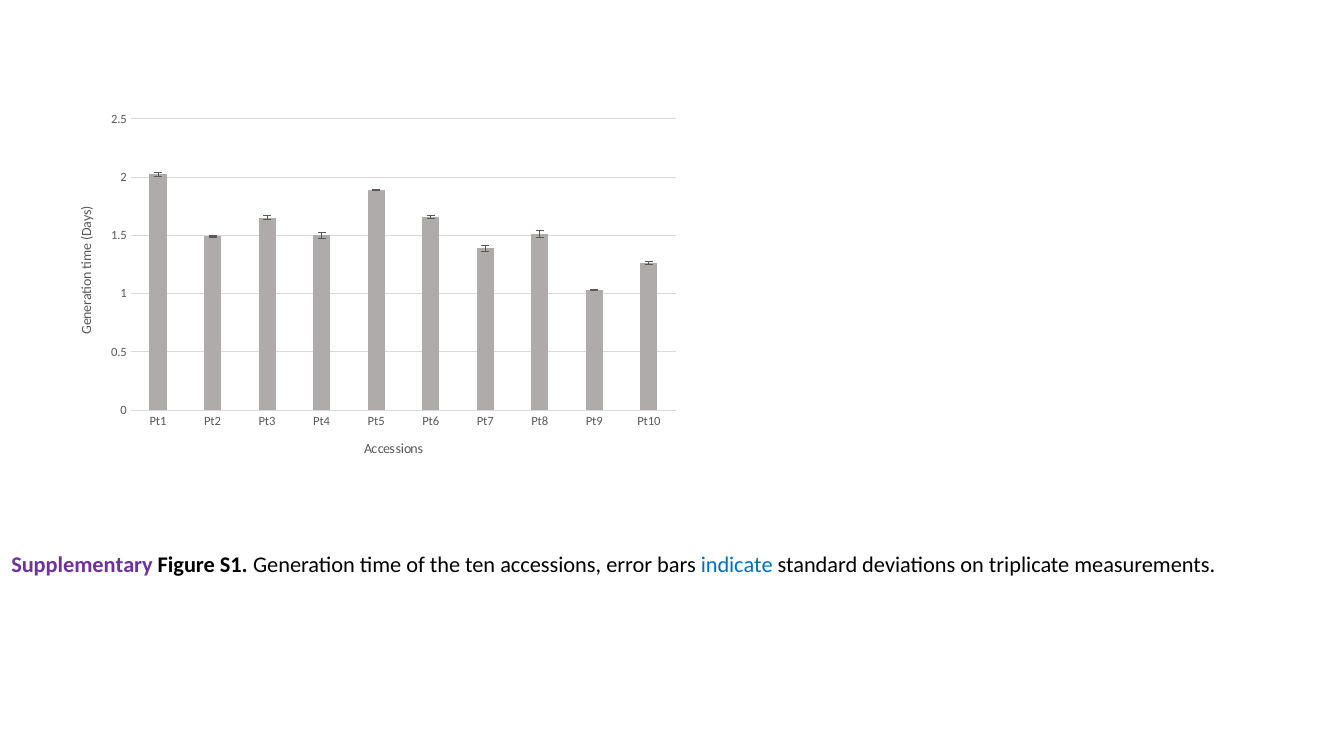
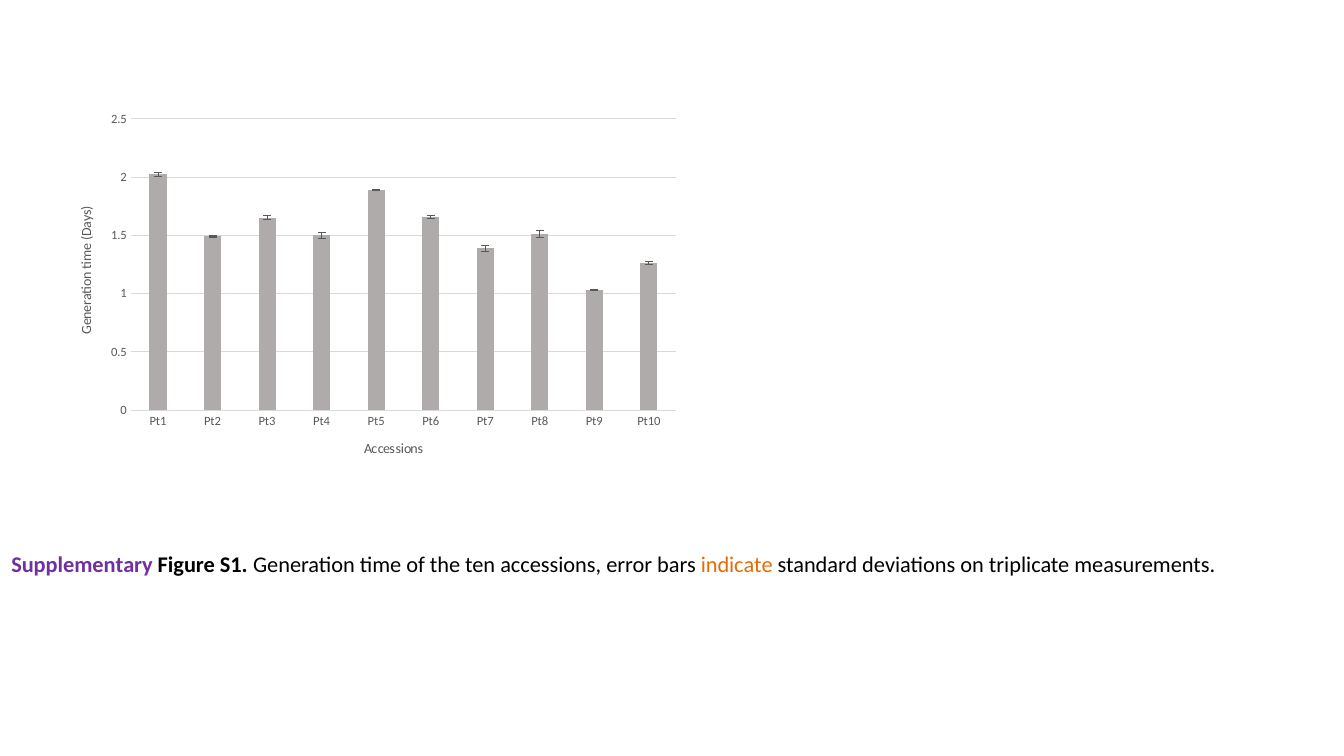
indicate colour: blue -> orange (737, 565)
